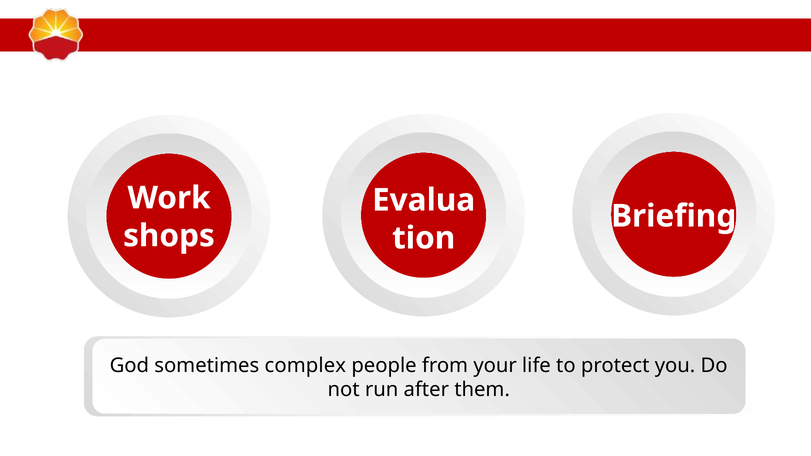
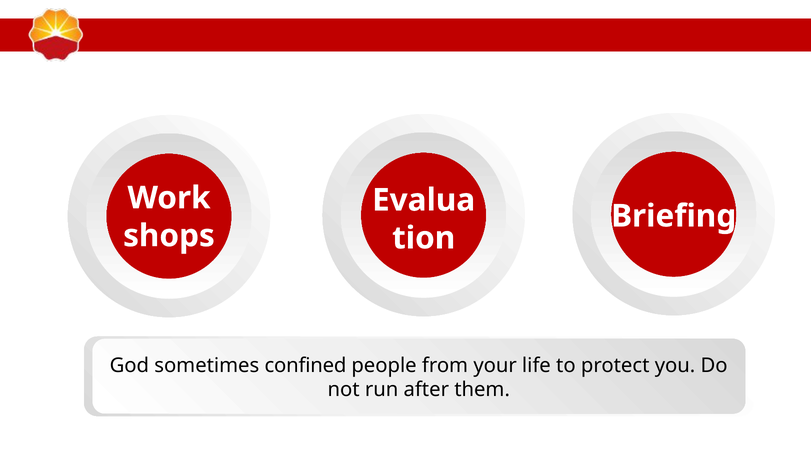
complex: complex -> confined (305, 366)
